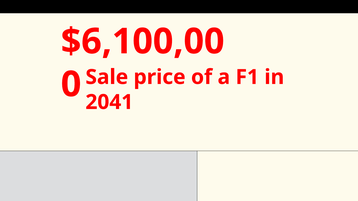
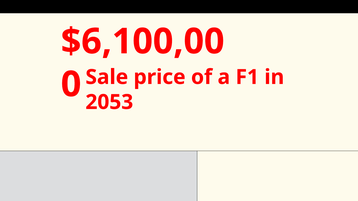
2041: 2041 -> 2053 (109, 102)
